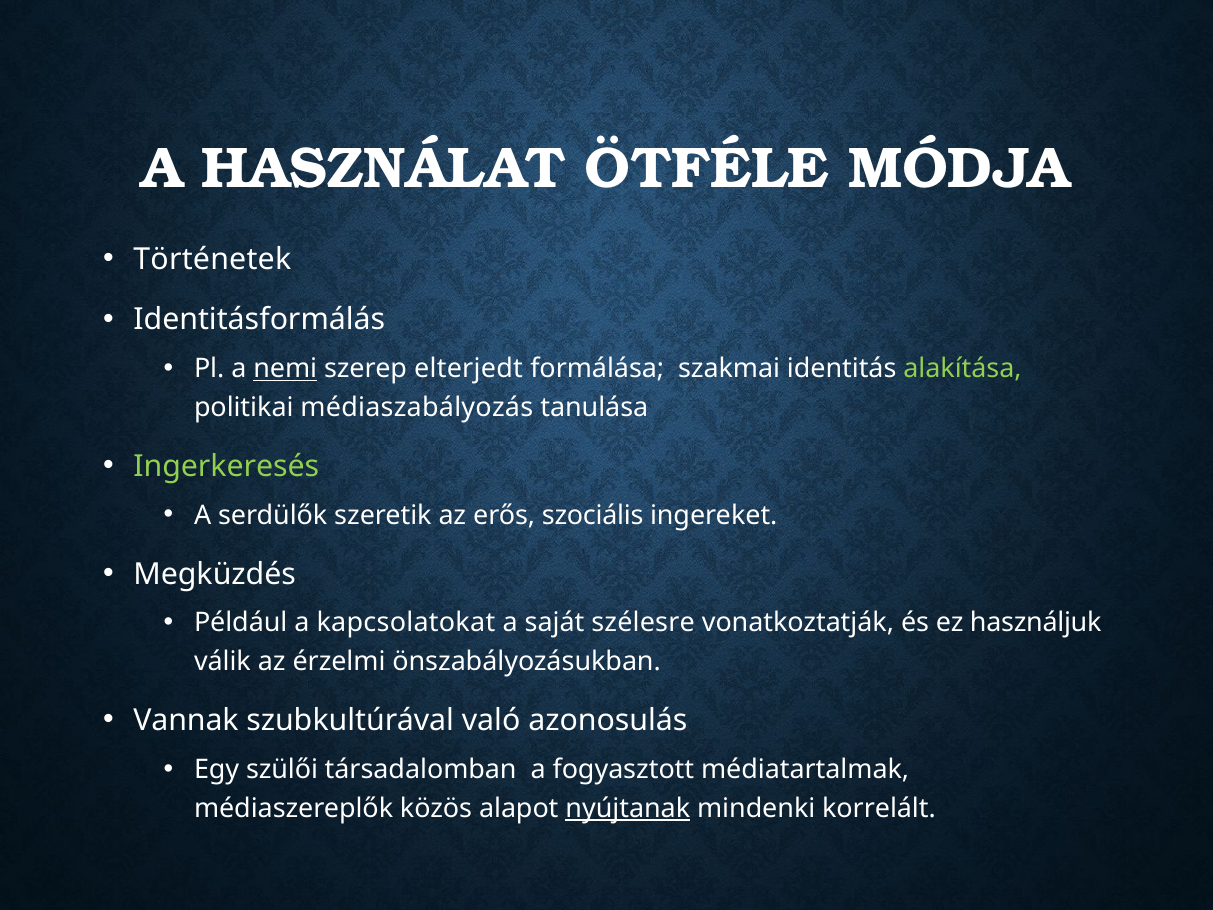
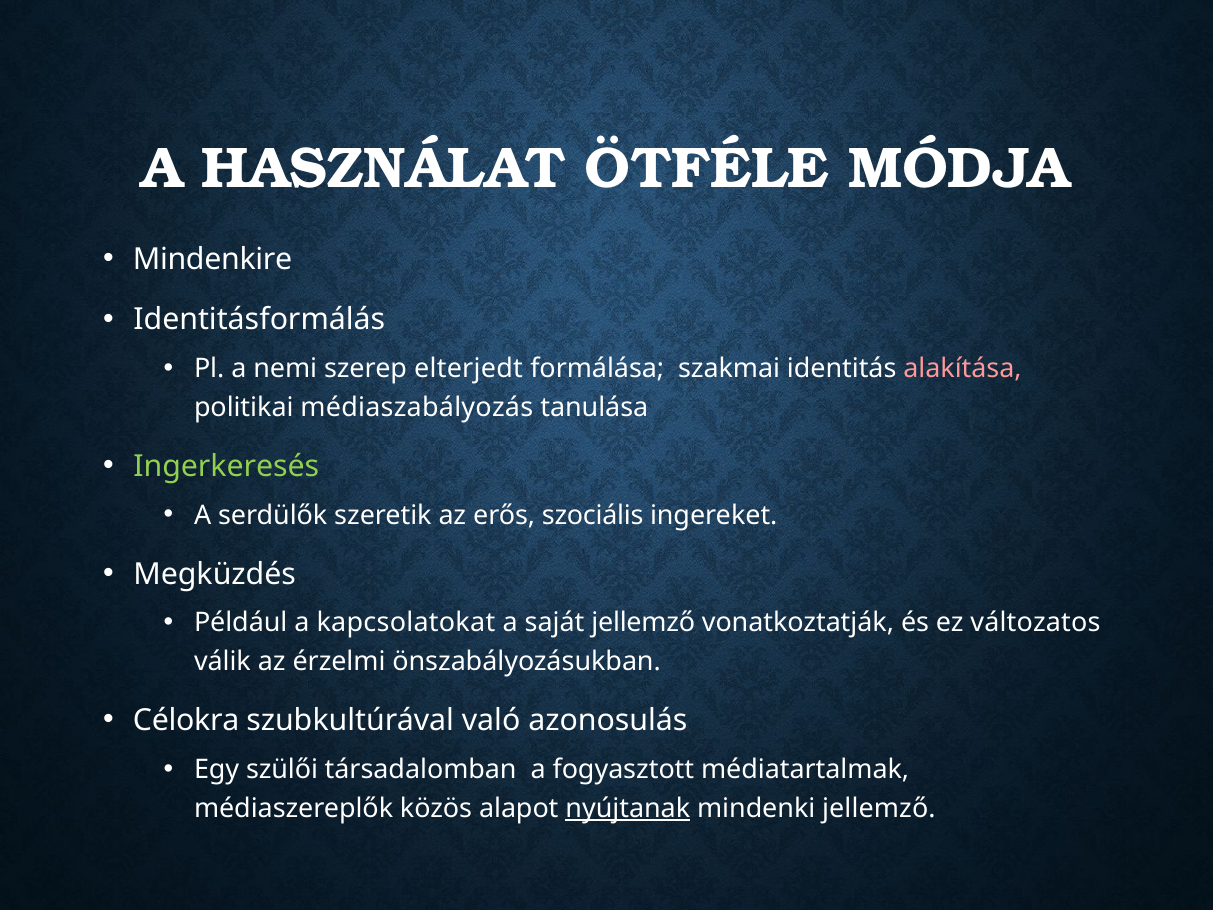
Történetek: Történetek -> Mindenkire (213, 259)
nemi underline: present -> none (285, 369)
alakítása colour: light green -> pink (962, 369)
saját szélesre: szélesre -> jellemző (643, 623)
használjuk: használjuk -> változatos (1035, 623)
Vannak: Vannak -> Célokra (186, 720)
mindenki korrelált: korrelált -> jellemző (879, 808)
